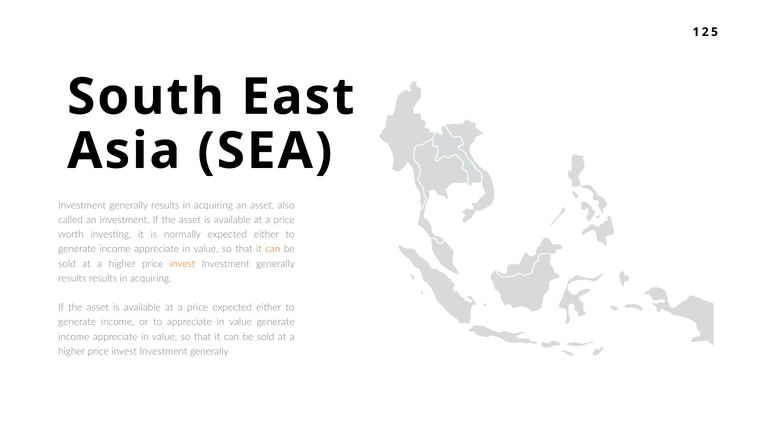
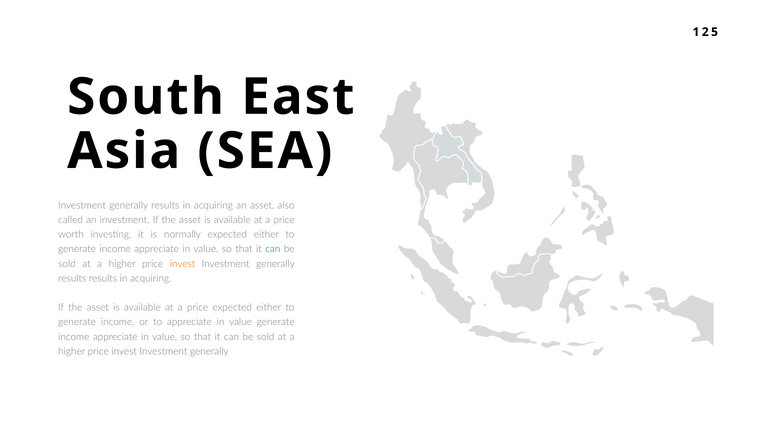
can colour: orange -> blue (273, 249)
